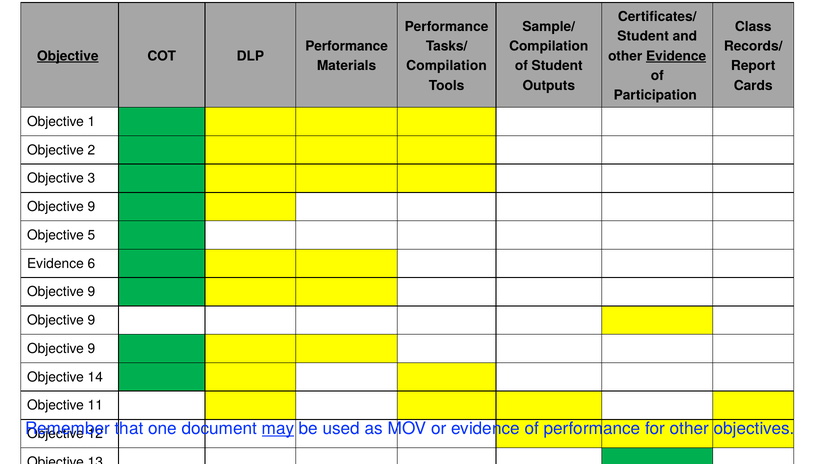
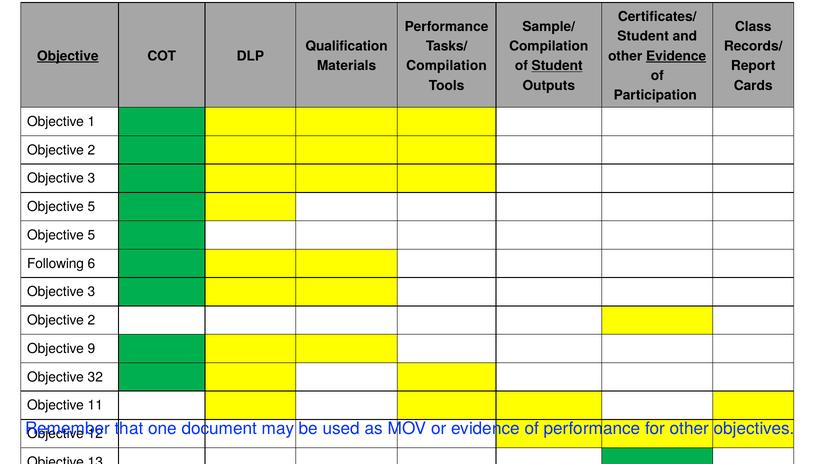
Performance: Performance -> Qualification (347, 46)
Student underline: none -> present (557, 66)
9: 9 -> 5 (91, 207)
Evidence: Evidence -> Following (56, 264)
9: 9 -> 3 (91, 292)
9: 9 -> 2 (91, 320)
14: 14 -> 32 (95, 377)
may underline: present -> none (278, 429)
